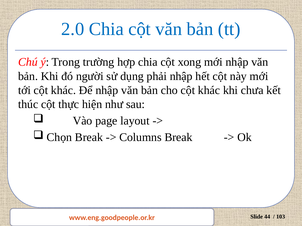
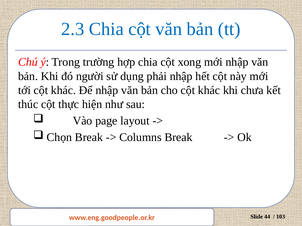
2.0: 2.0 -> 2.3 (73, 29)
